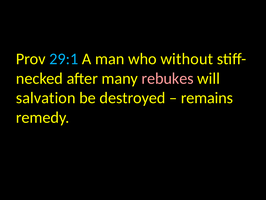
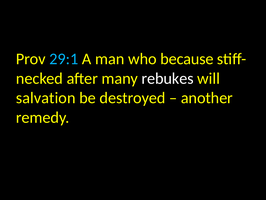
without: without -> because (187, 59)
rebukes colour: pink -> white (168, 78)
remains: remains -> another (207, 98)
